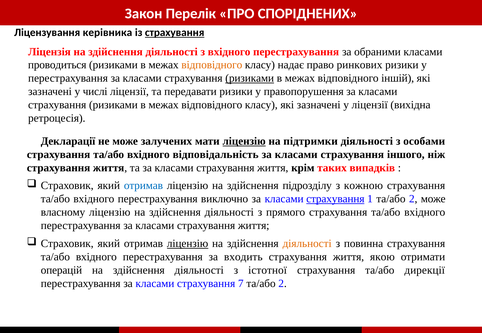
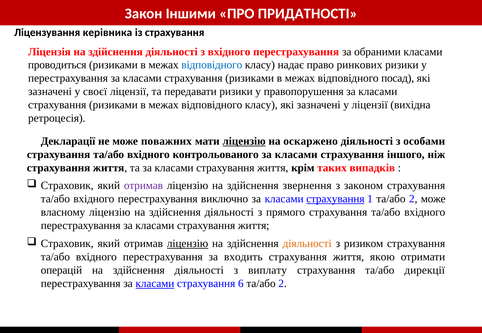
Перелік: Перелік -> Іншими (191, 13)
СПОРІДНЕНИХ: СПОРІДНЕНИХ -> ПРИДАТНОСТІ (308, 13)
страхування underline: present -> none (175, 33)
відповідного colour: orange -> blue (212, 65)
ризиками underline: present -> none (250, 78)
іншій: іншій -> посад (398, 78)
числі: числі -> своєї (95, 92)
залучених: залучених -> поважних (166, 141)
підтримки: підтримки -> оскаржено (311, 141)
відповідальність: відповідальність -> контрольованого (216, 155)
отримав colour: blue -> purple (143, 186)
підрозділу: підрозділу -> звернення (307, 186)
кожною: кожною -> законом (363, 186)
повинна: повинна -> ризиком (364, 244)
істотної: істотної -> виплату (268, 271)
класами underline: none -> present (155, 284)
7: 7 -> 6 (241, 284)
